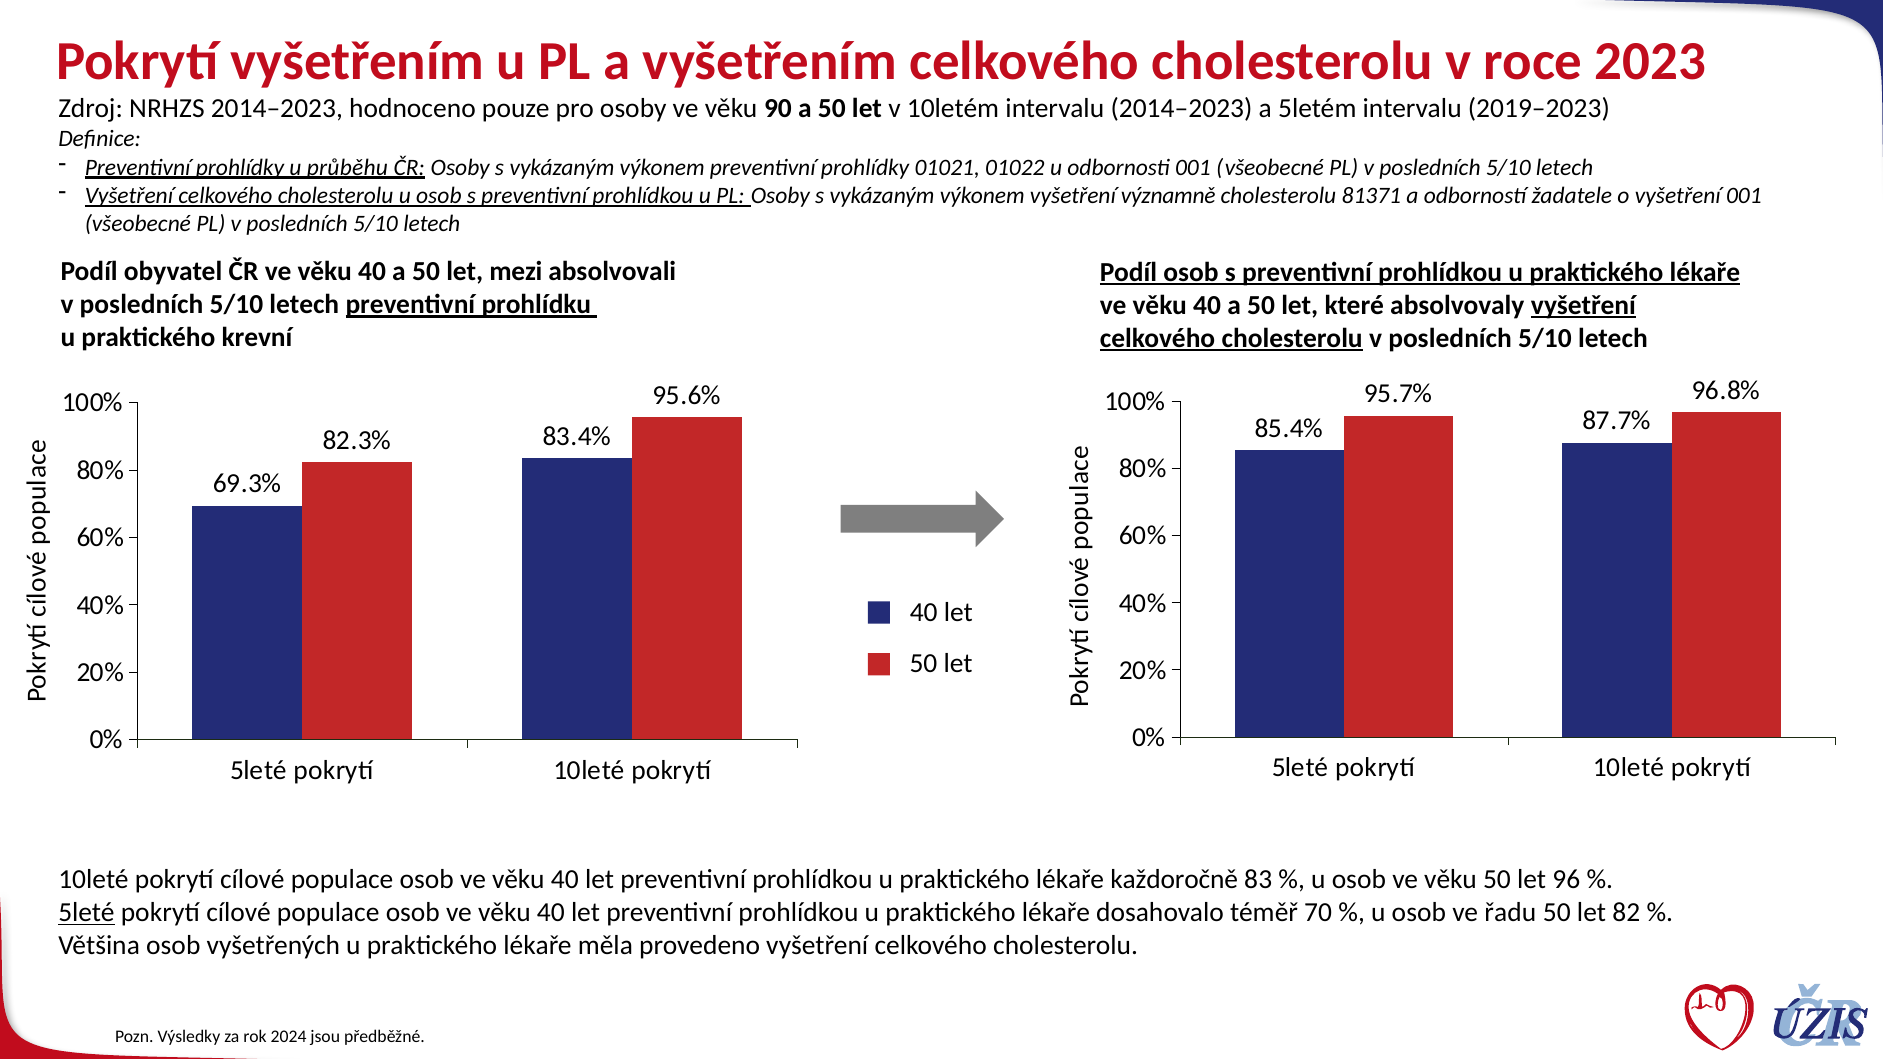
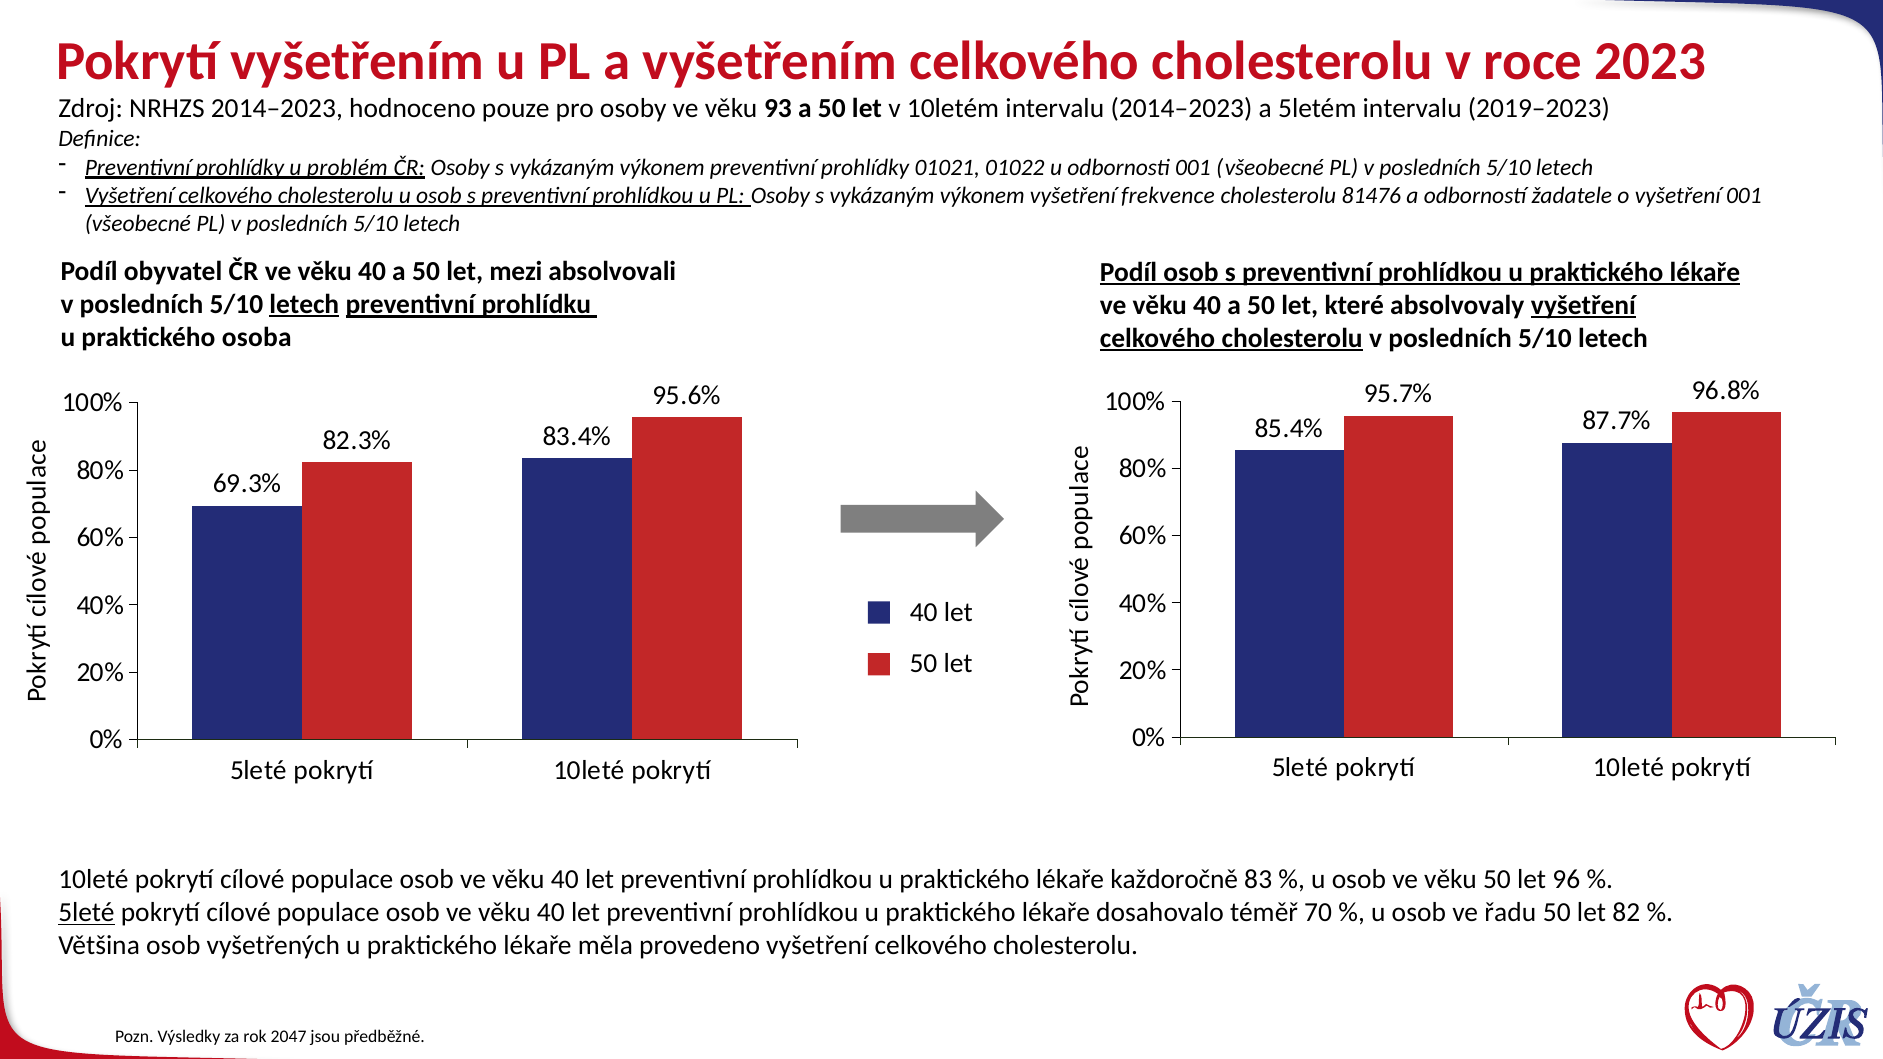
90: 90 -> 93 (778, 109)
průběhu: průběhu -> problém (347, 167)
významně: významně -> frekvence (1168, 196)
81371: 81371 -> 81476 (1371, 196)
letech underline: none -> present (304, 304)
krevní: krevní -> osoba (257, 337)
2024: 2024 -> 2047 (289, 1037)
